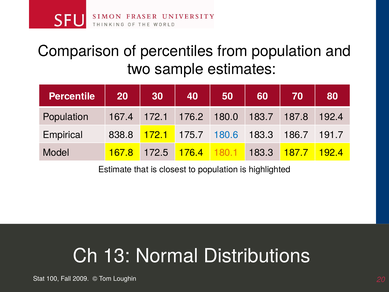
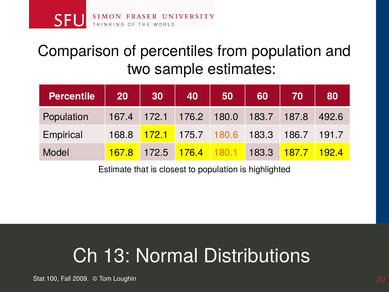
187.8 192.4: 192.4 -> 492.6 (331, 117)
838.8: 838.8 -> 168.8 (121, 135)
180.6 colour: blue -> orange (226, 135)
